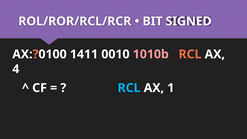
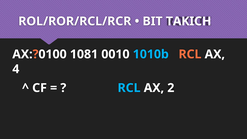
SIGNED: SIGNED -> TAKICH (189, 21)
1411: 1411 -> 1081 (84, 54)
1010b colour: pink -> light blue (151, 54)
1: 1 -> 2 (171, 88)
